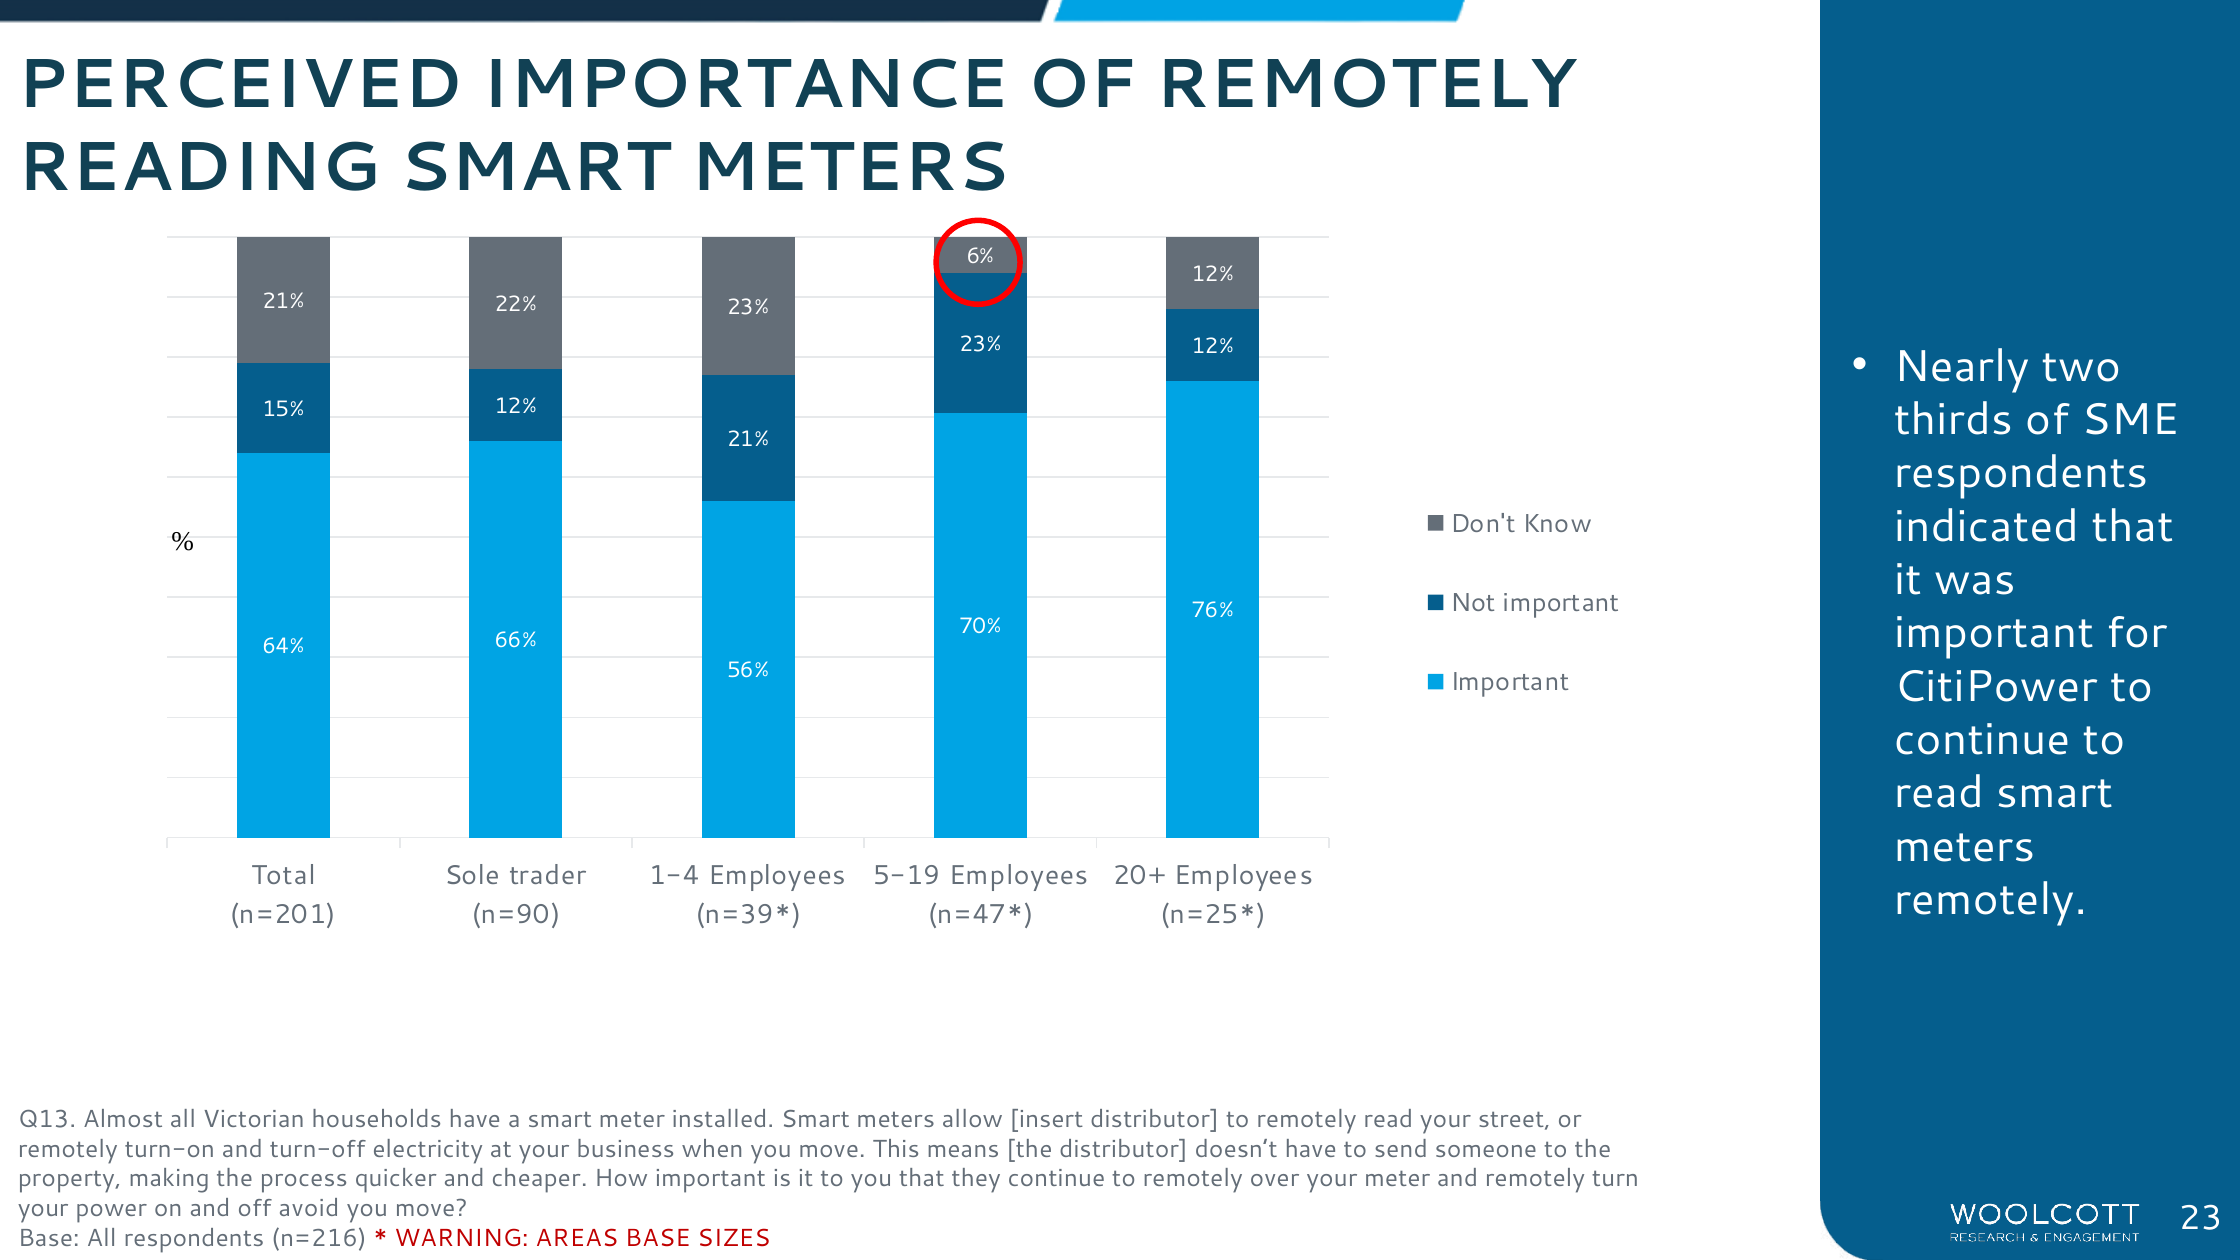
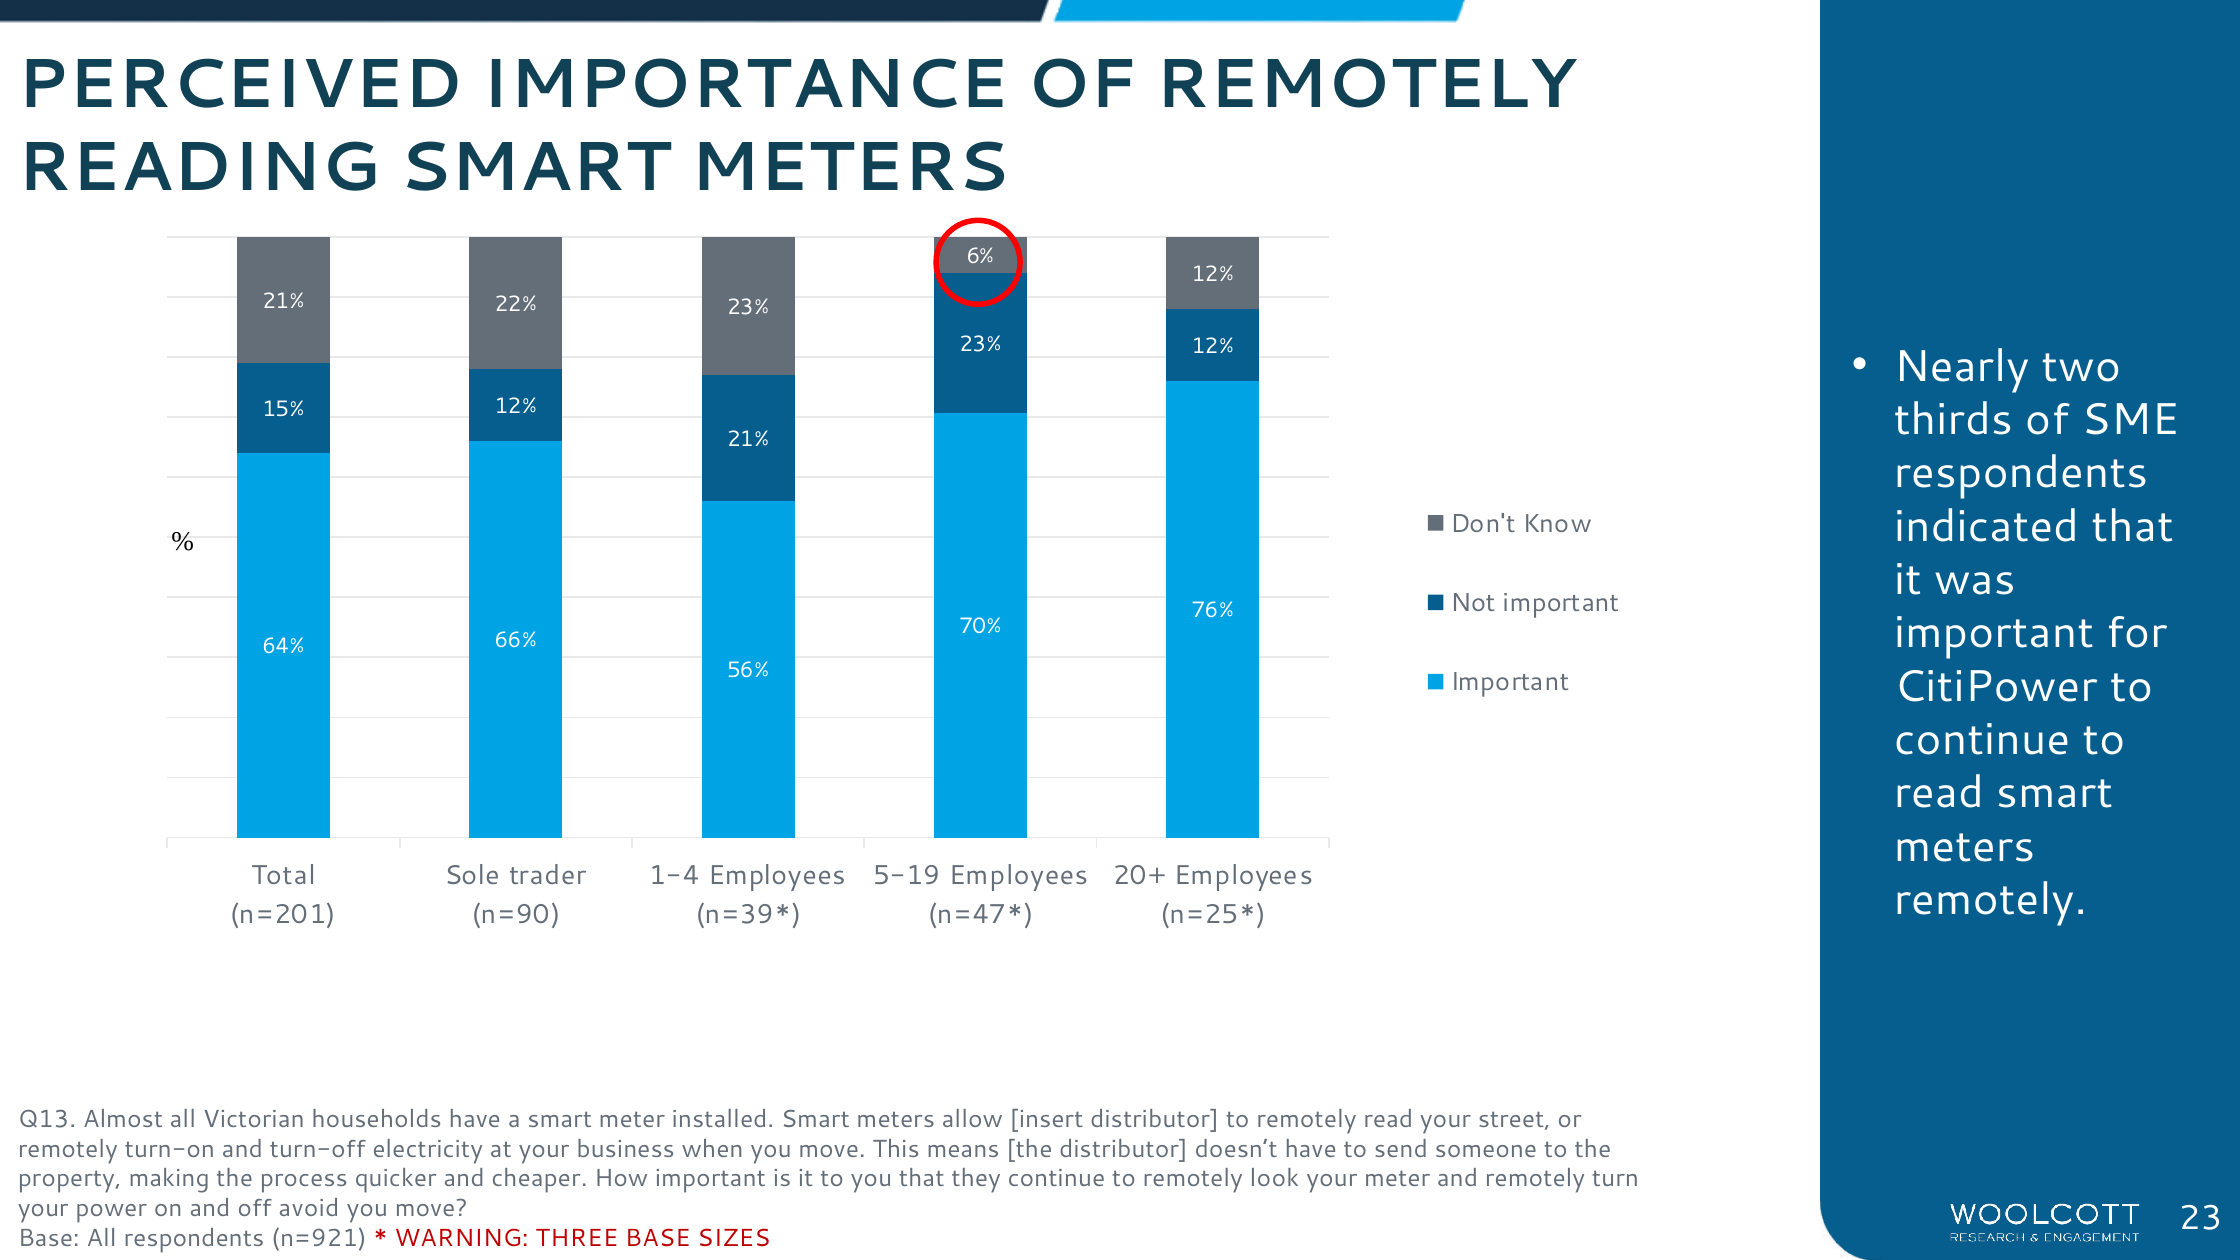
over: over -> look (1275, 1179)
n=216: n=216 -> n=921 (319, 1238)
AREAS: AREAS -> THREE (577, 1238)
